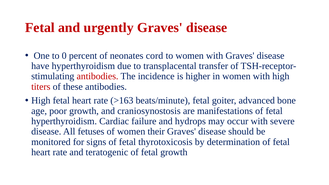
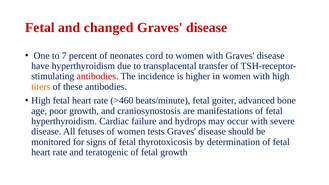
urgently: urgently -> changed (109, 28)
0: 0 -> 7 (64, 56)
titers colour: red -> orange (41, 87)
>163: >163 -> >460 (122, 101)
their: their -> tests (156, 132)
